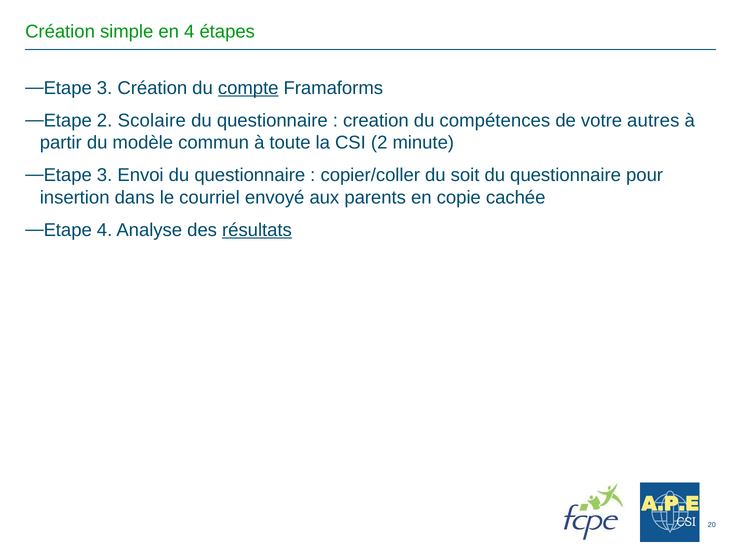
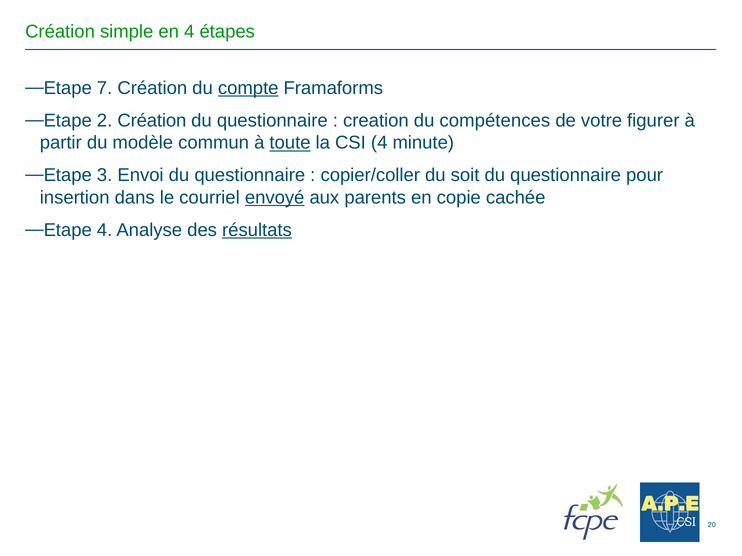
3: 3 -> 7 (105, 88)
2 Scolaire: Scolaire -> Création (152, 121)
autres: autres -> figurer (653, 121)
toute underline: none -> present (290, 143)
CSI 2: 2 -> 4 (379, 143)
envoyé underline: none -> present (275, 198)
